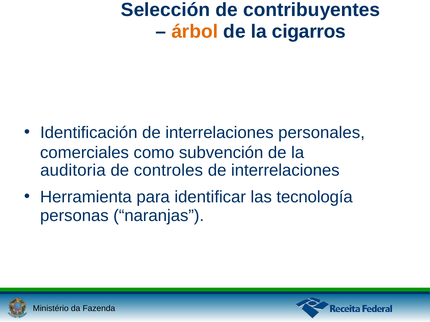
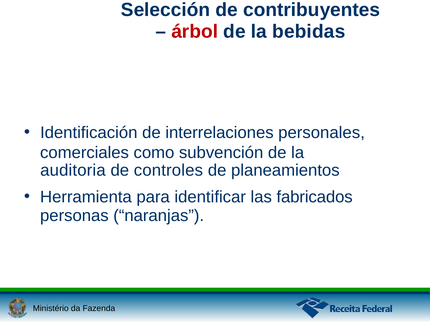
árbol colour: orange -> red (195, 31)
cigarros: cigarros -> bebidas (309, 31)
interrelaciones: interrelaciones -> planeamientos (285, 171)
tecnología: tecnología -> fabricados (315, 197)
